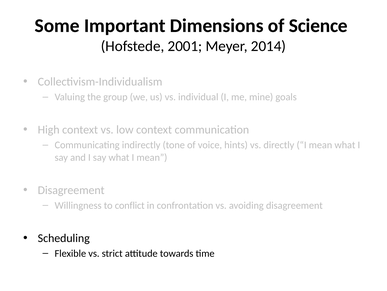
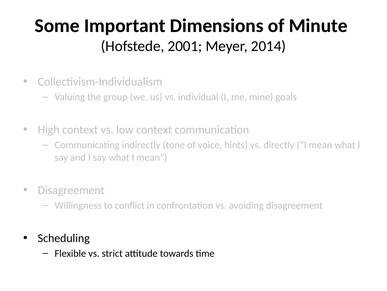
Science: Science -> Minute (318, 26)
